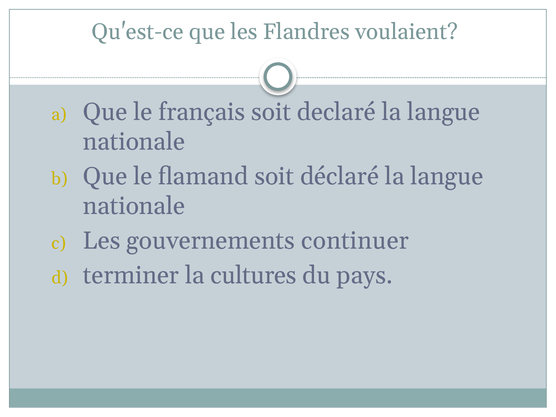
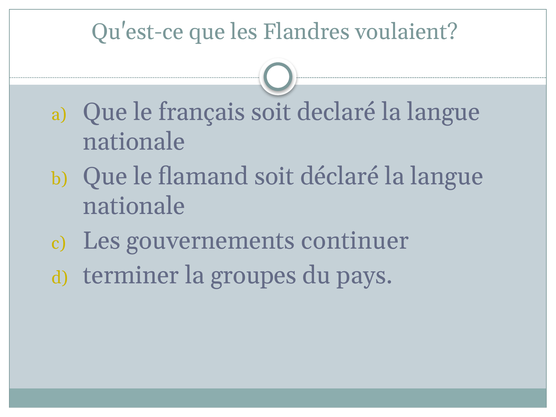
cultures: cultures -> groupes (253, 275)
